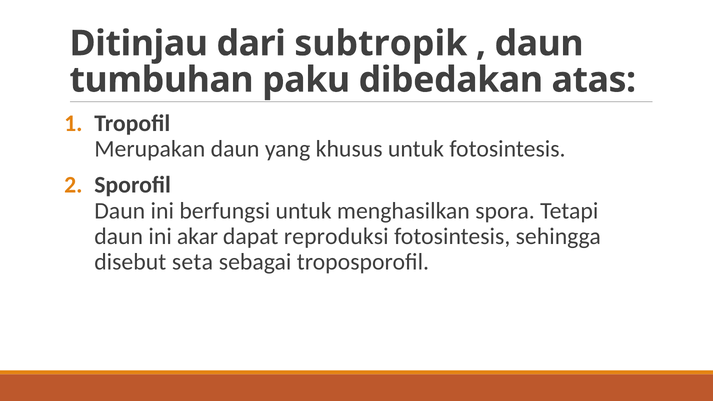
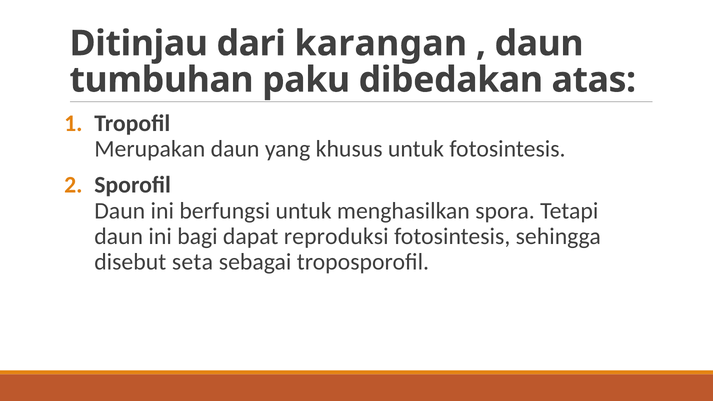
subtropik: subtropik -> karangan (381, 44)
akar: akar -> bagi (197, 236)
